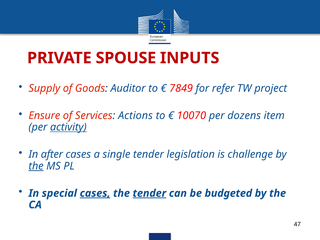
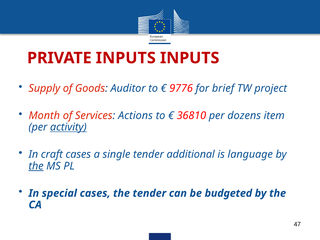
PRIVATE SPOUSE: SPOUSE -> INPUTS (126, 58)
7849: 7849 -> 9776 (181, 88)
refer: refer -> brief (223, 88)
Ensure: Ensure -> Month (44, 116)
10070: 10070 -> 36810 (191, 116)
after: after -> craft (52, 154)
legislation: legislation -> additional (191, 154)
challenge: challenge -> language (250, 154)
cases underline: present -> none (95, 193)
tender underline: present -> none (149, 193)
